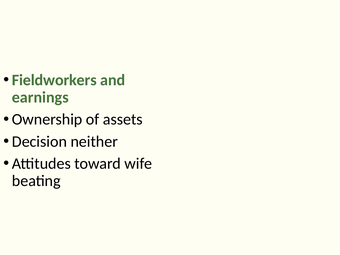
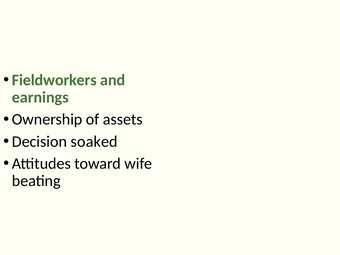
neither: neither -> soaked (94, 141)
